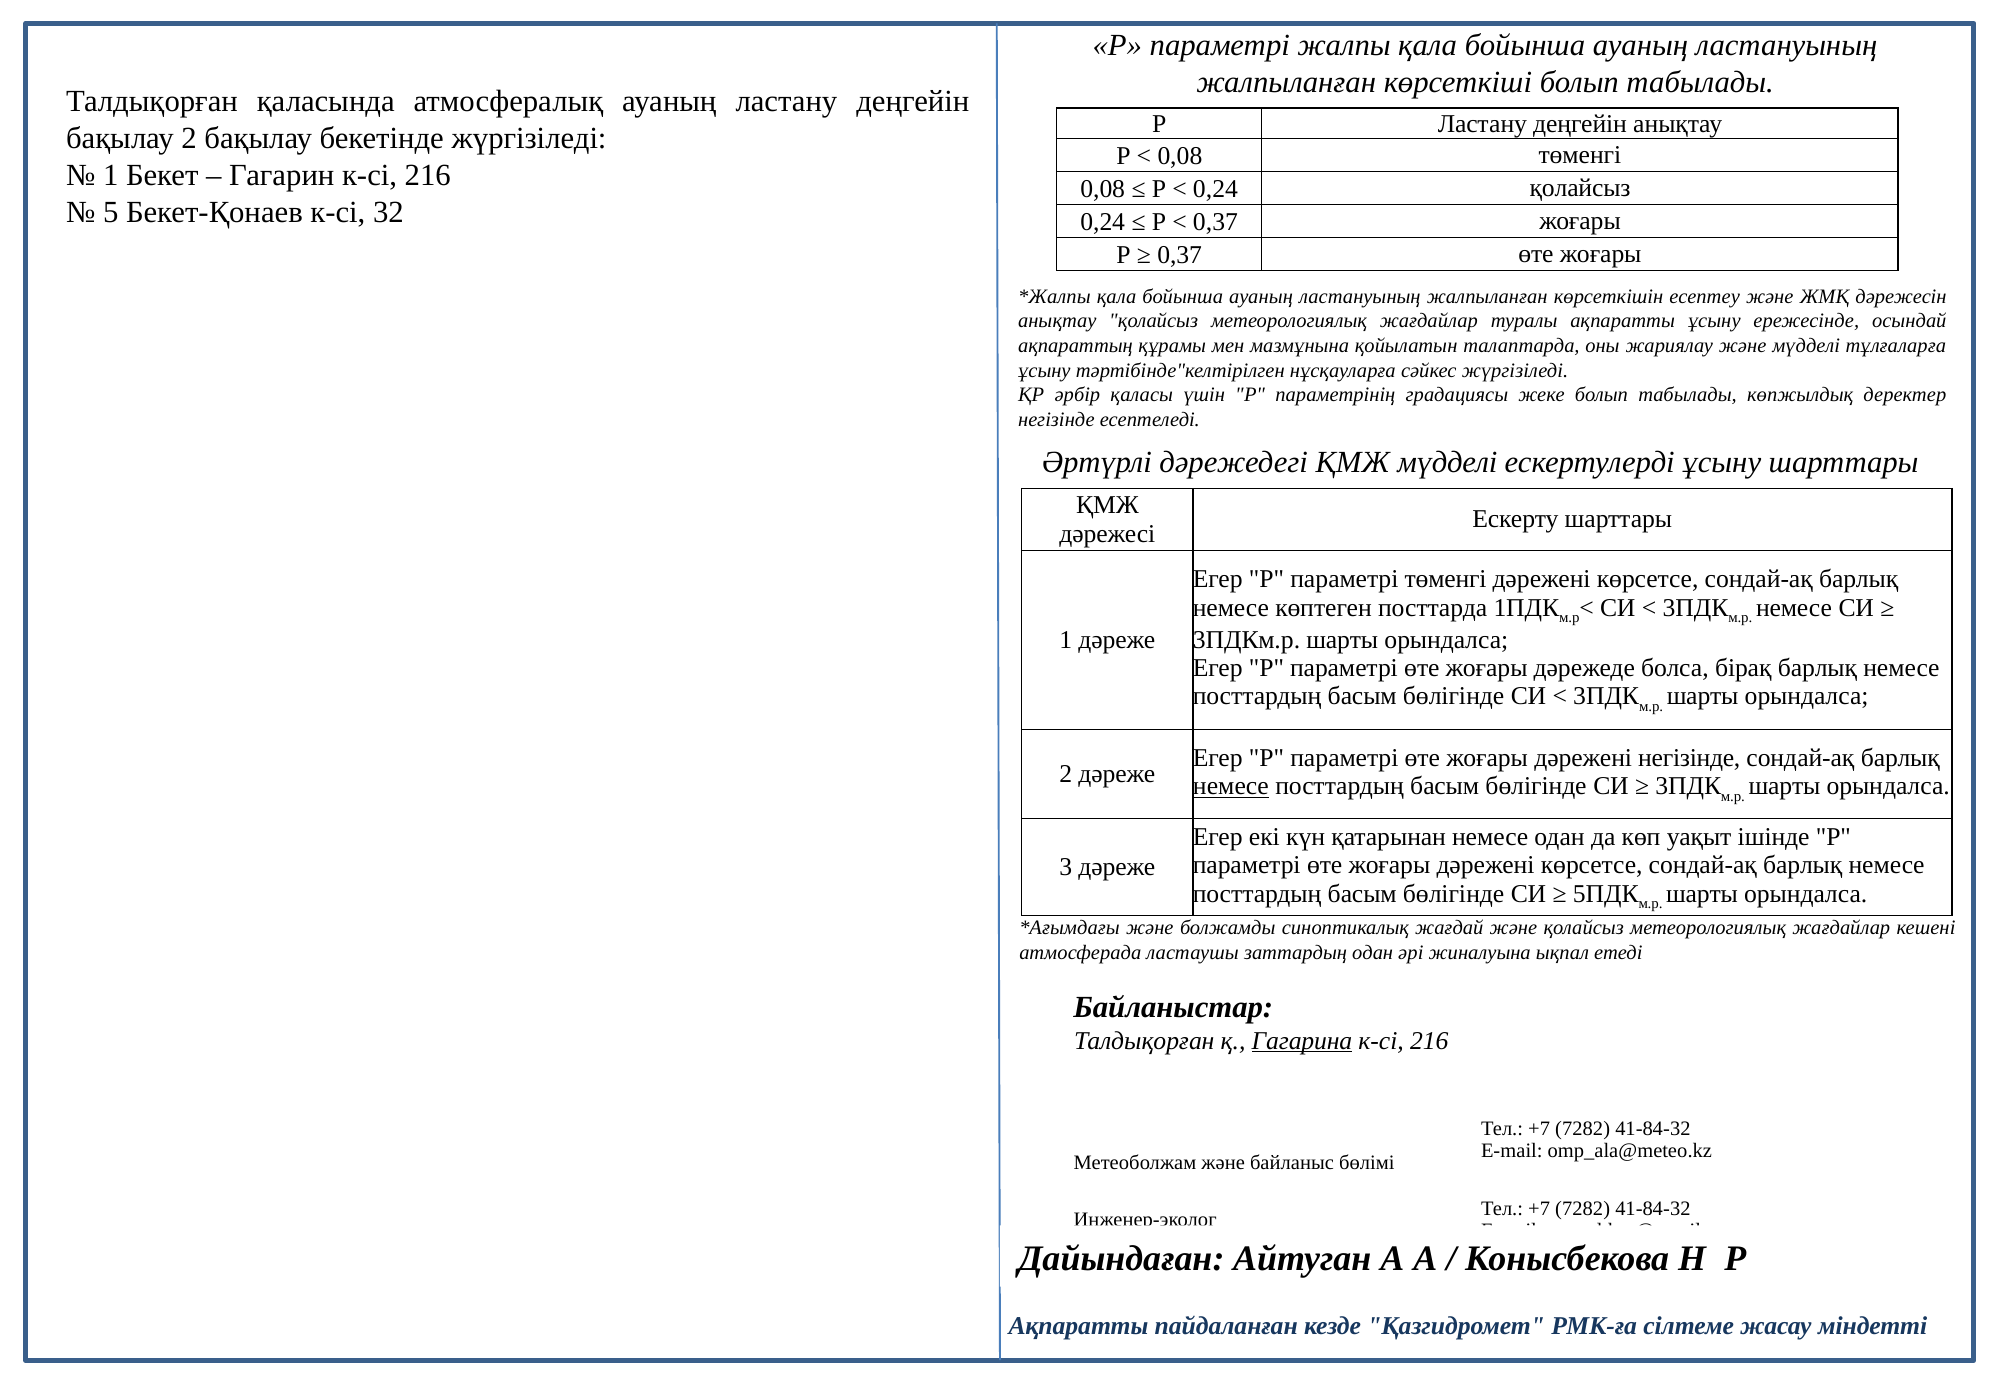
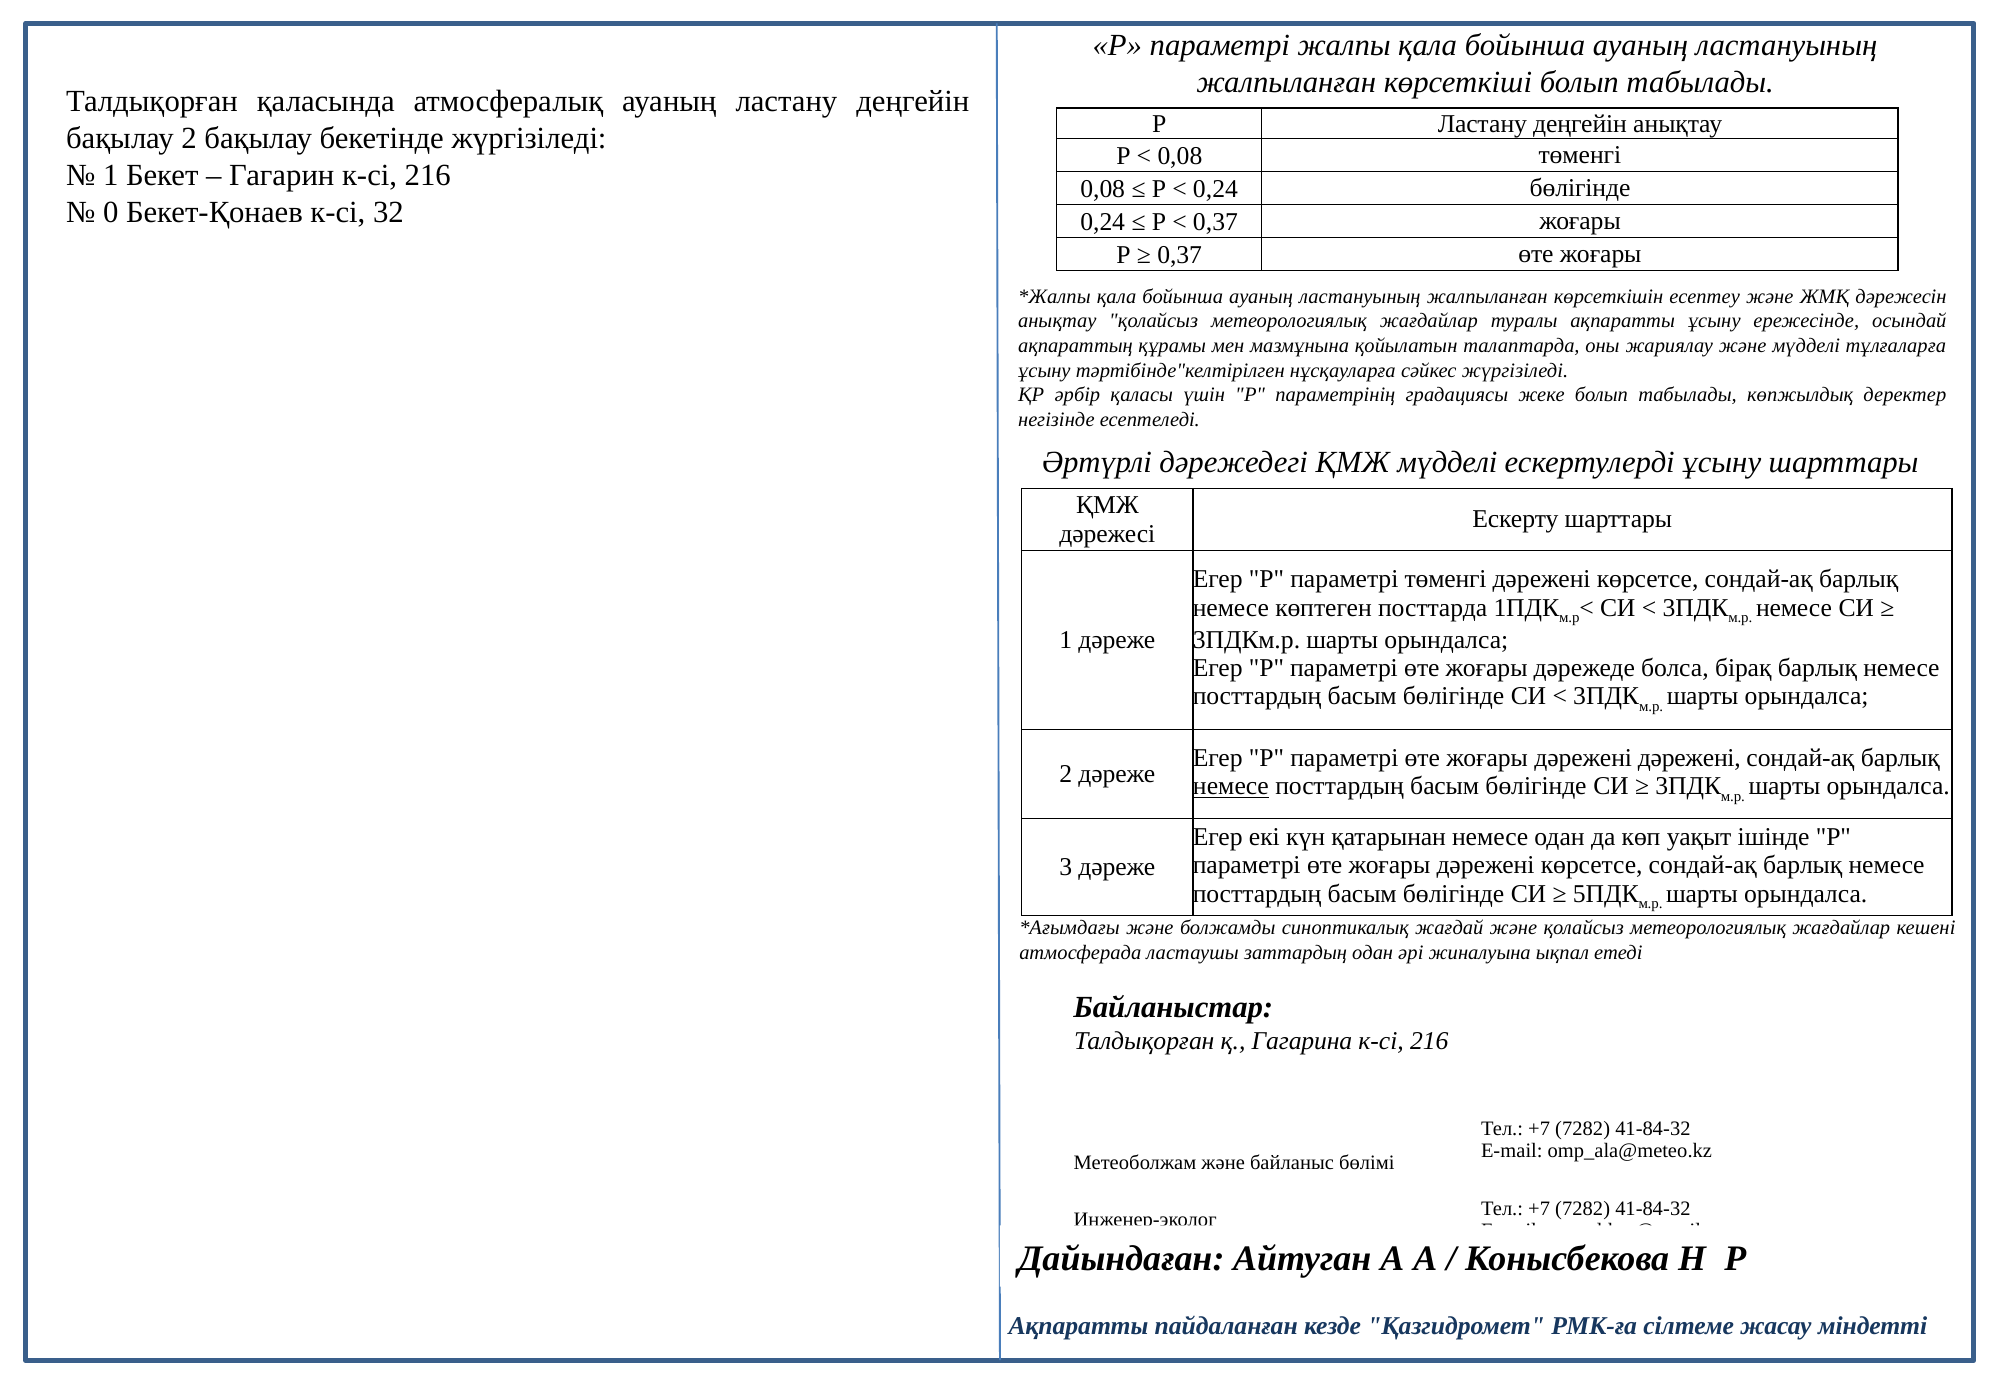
0,24 қолайсыз: қолайсыз -> бөлігінде (1580, 189)
5: 5 -> 0 (111, 212)
дәрежені негізінде: негізінде -> дәрежені (1689, 758)
Гагарина underline: present -> none (1302, 1041)
